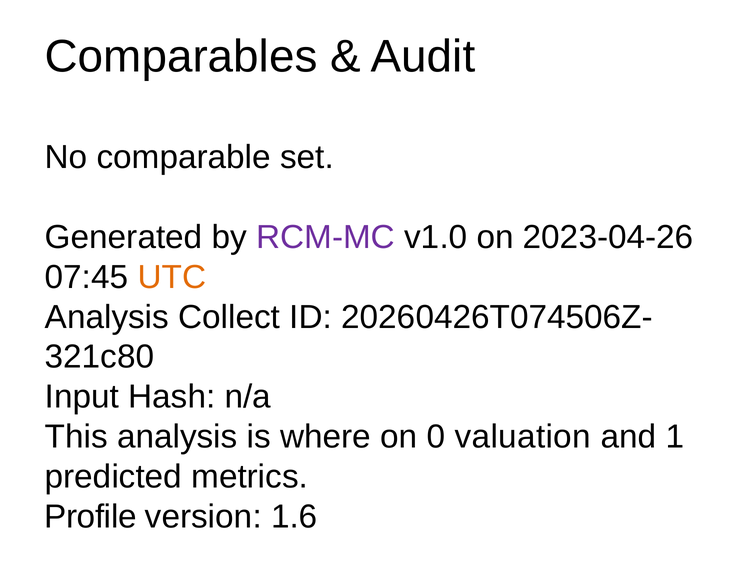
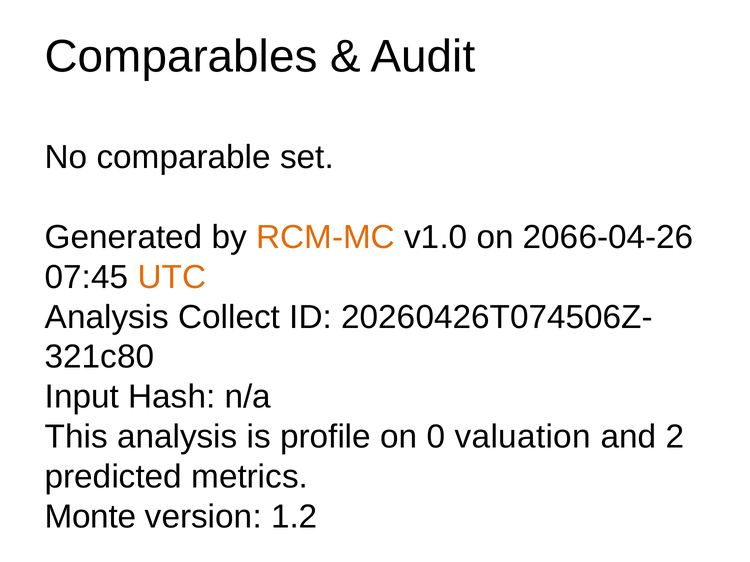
RCM-MC colour: purple -> orange (326, 237)
2023-04-26: 2023-04-26 -> 2066-04-26 (608, 237)
where: where -> profile (325, 437)
1: 1 -> 2 (675, 437)
Profile: Profile -> Monte (90, 517)
1.6: 1.6 -> 1.2 (294, 517)
